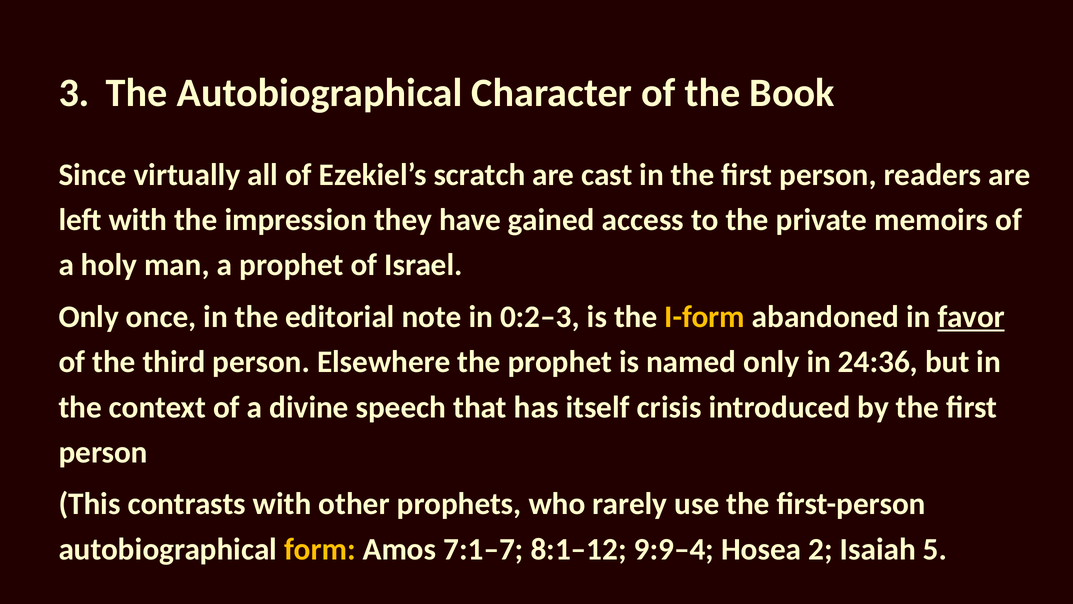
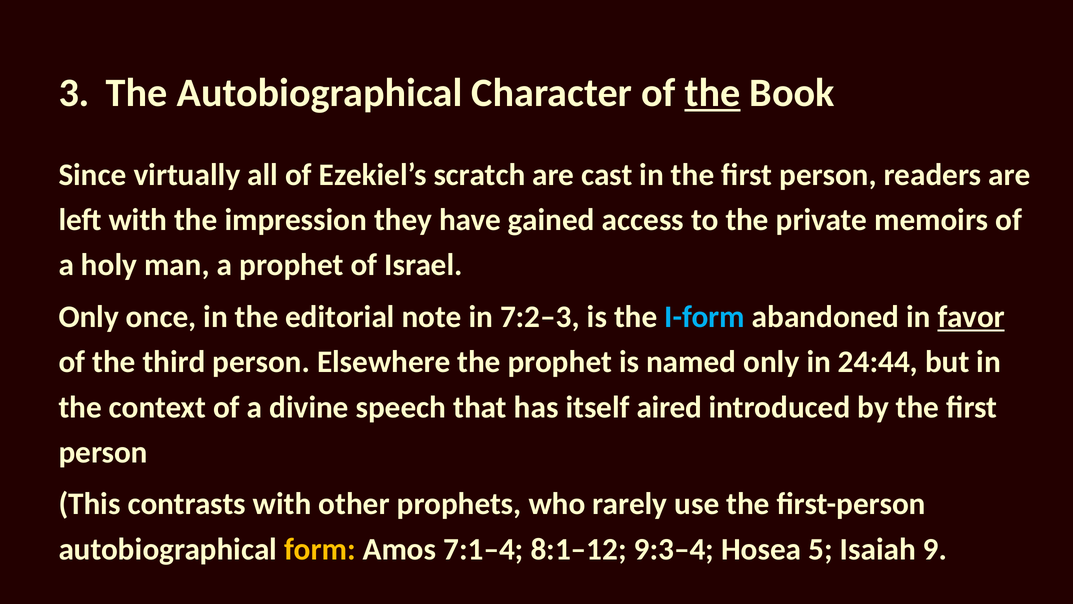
the underline: none -> present (713, 93)
0:2–3: 0:2–3 -> 7:2–3 (540, 317)
I-form colour: yellow -> light blue (705, 317)
24:36: 24:36 -> 24:44 (878, 362)
crisis: crisis -> aired (669, 407)
7:1–7: 7:1–7 -> 7:1–4 (483, 549)
9:9–4: 9:9–4 -> 9:3–4 (674, 549)
2: 2 -> 5 (821, 549)
5: 5 -> 9 (935, 549)
